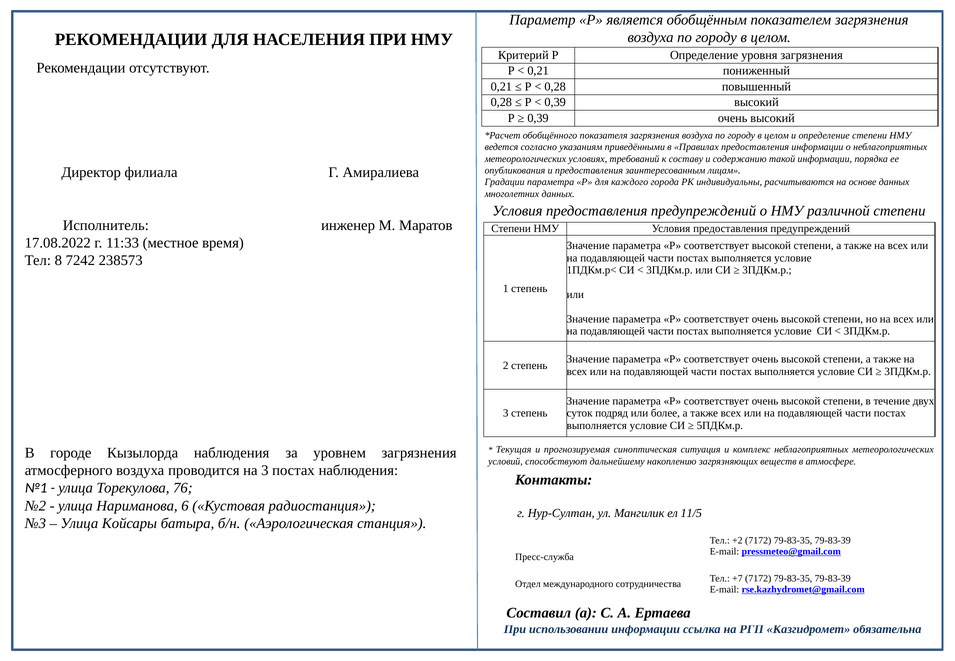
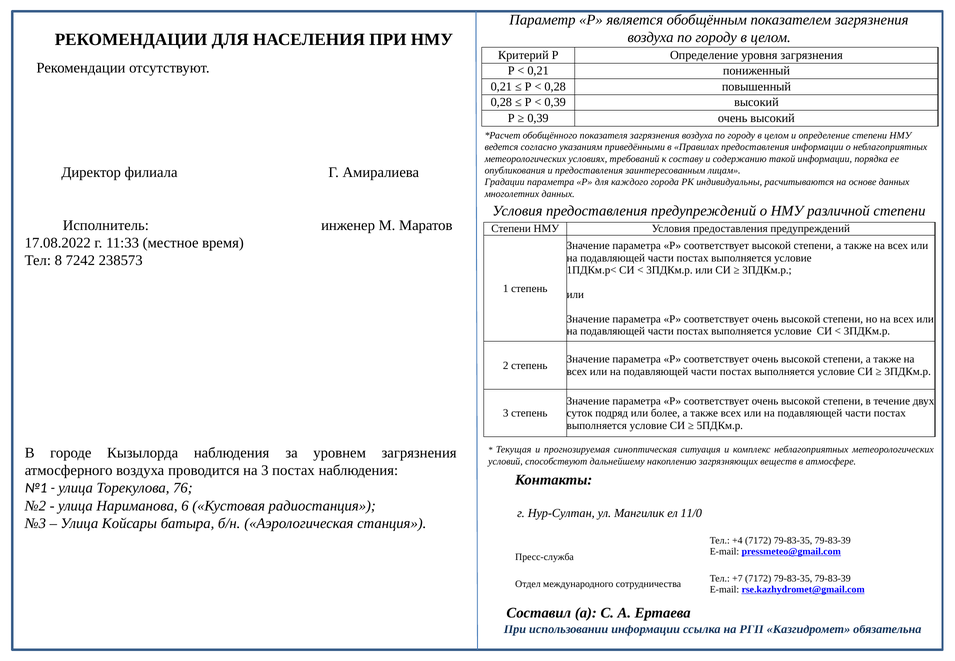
11/5: 11/5 -> 11/0 (691, 514)
+2: +2 -> +4 (737, 541)
